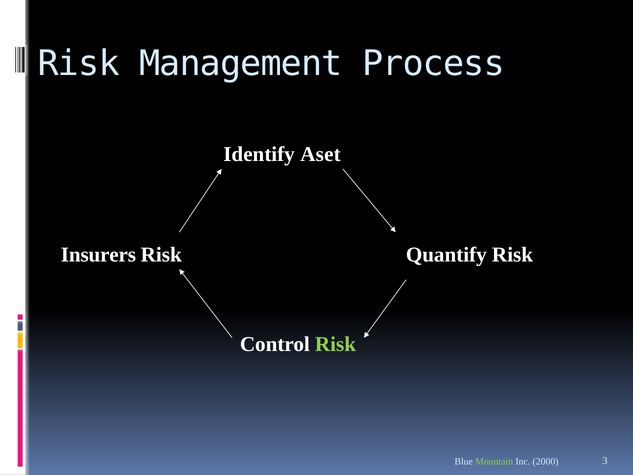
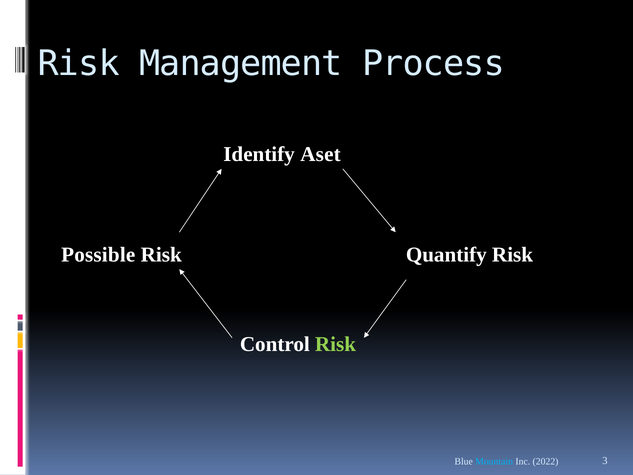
Insurers: Insurers -> Possible (98, 255)
Mountain colour: light green -> light blue (494, 461)
2000: 2000 -> 2022 (546, 461)
